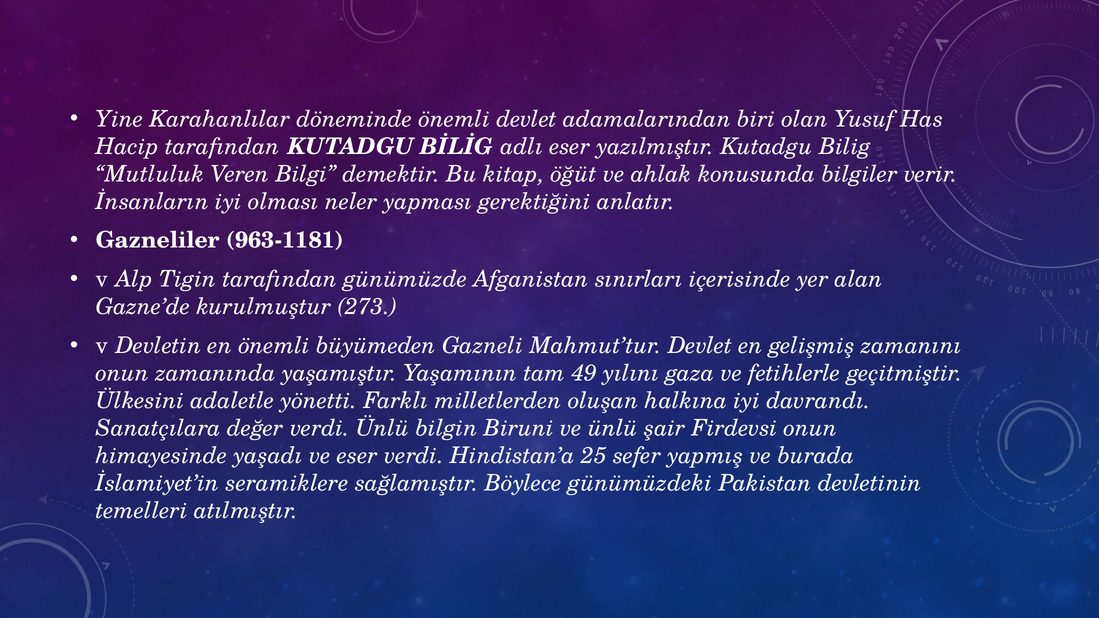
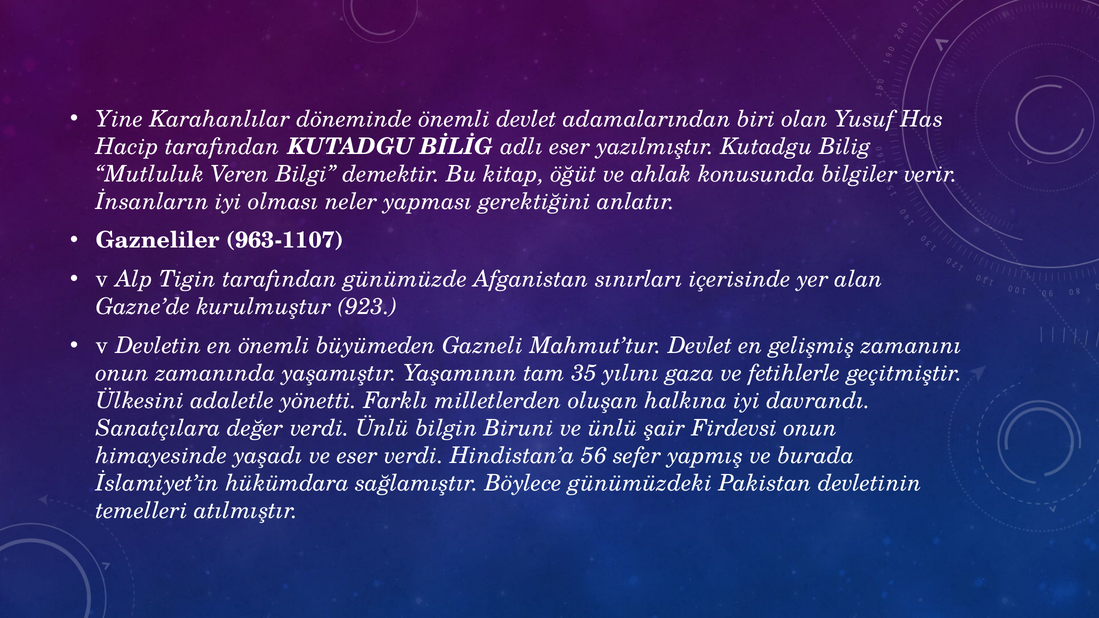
963-1181: 963-1181 -> 963-1107 (285, 240)
273: 273 -> 923 (368, 307)
49: 49 -> 35 (584, 373)
25: 25 -> 56 (594, 456)
seramiklere: seramiklere -> hükümdara (287, 483)
